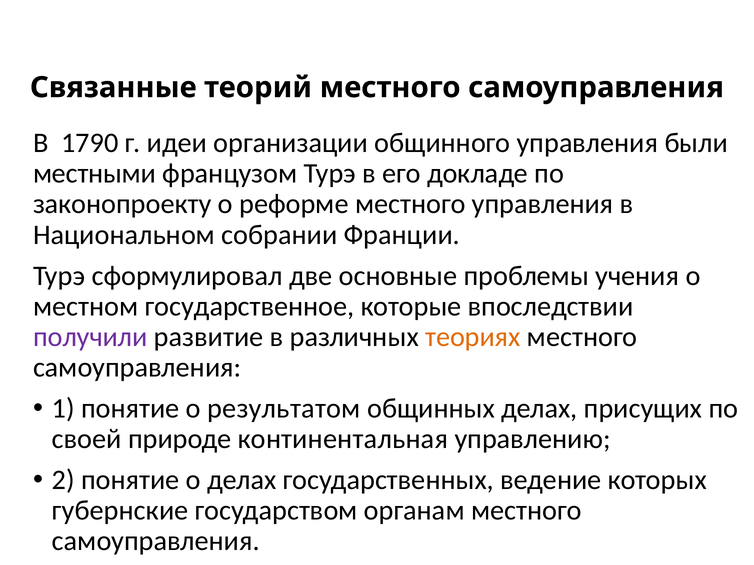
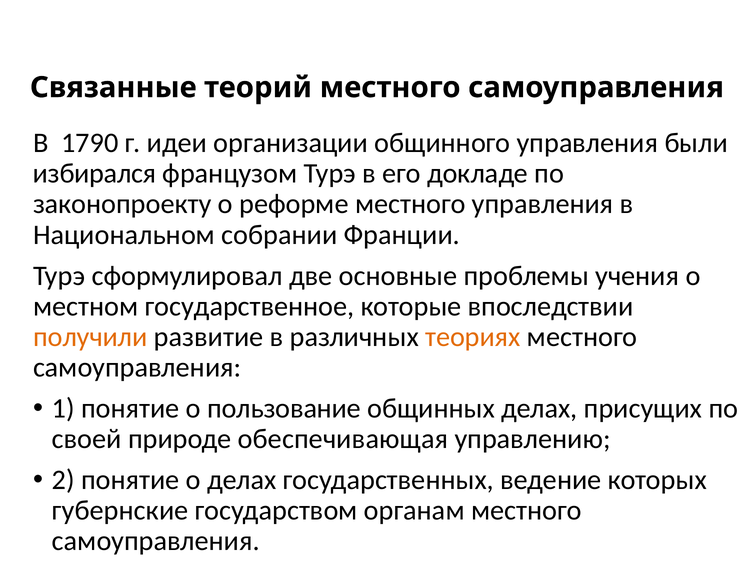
местными: местными -> избирался (95, 174)
получили colour: purple -> orange (90, 337)
результатом: результатом -> пользование (284, 409)
континентальная: континентальная -> обеспечивающая (343, 439)
